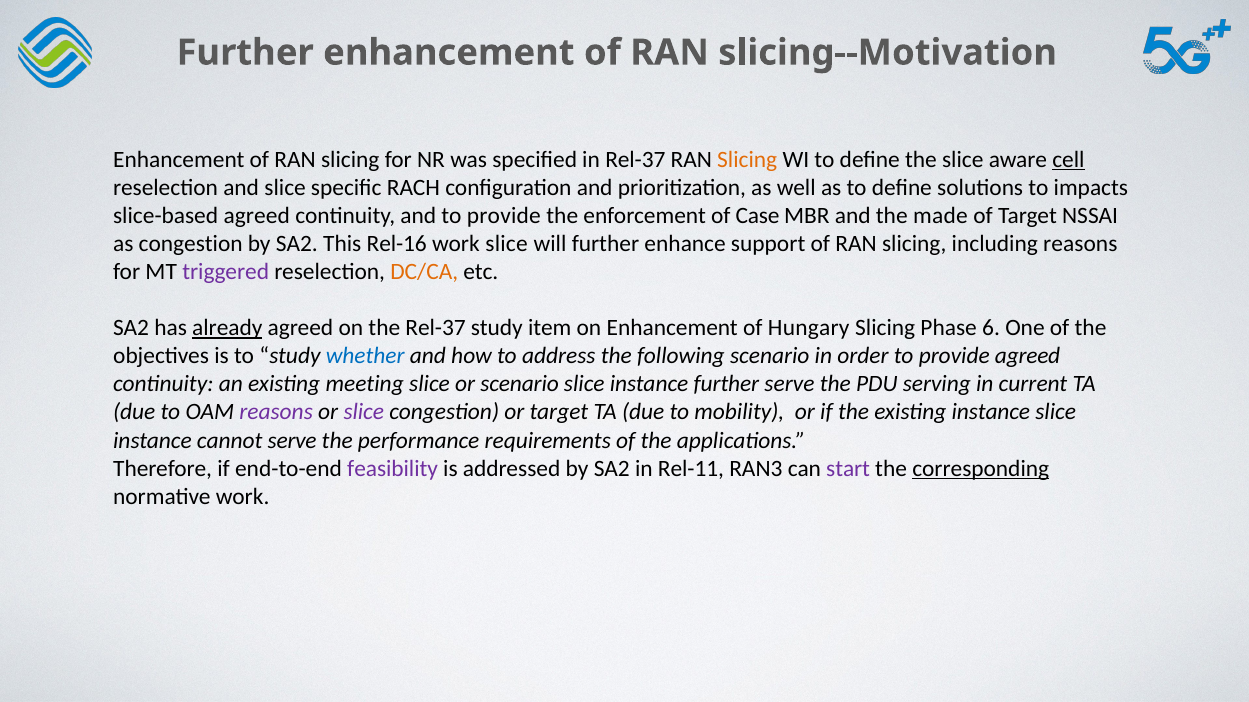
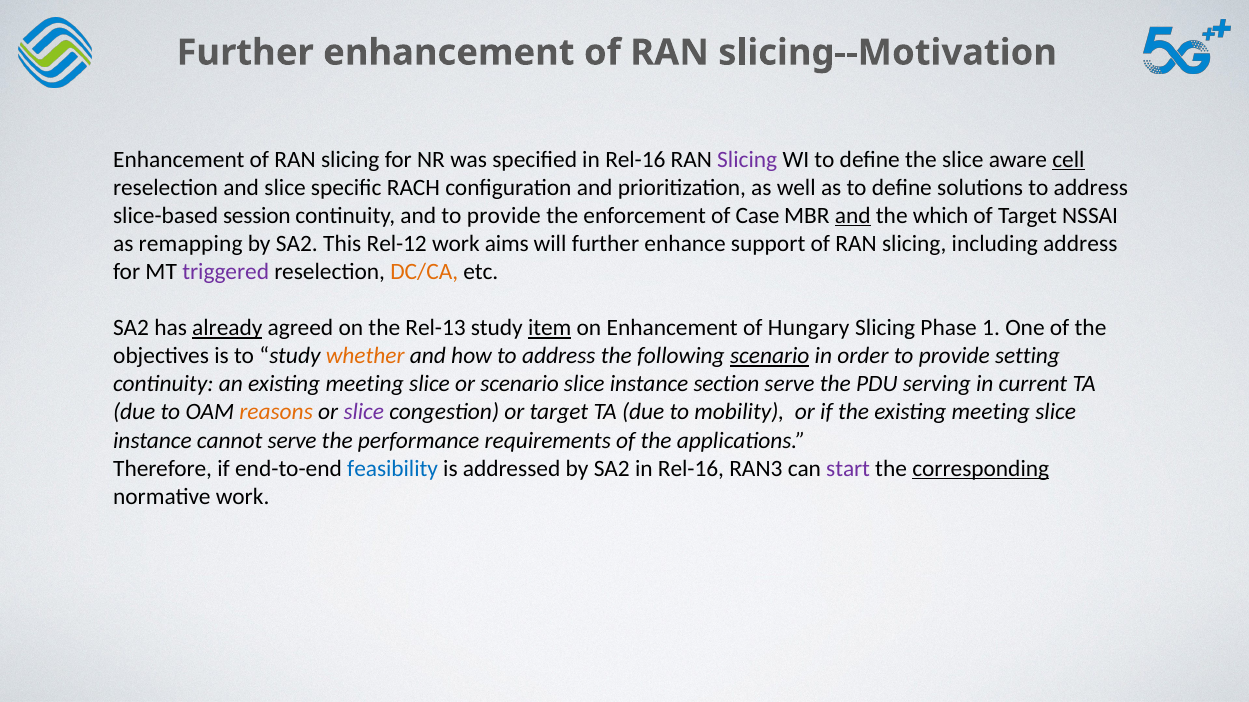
specified in Rel-37: Rel-37 -> Rel-16 (635, 160)
Slicing colour: orange -> purple (747, 160)
solutions to impacts: impacts -> address (1091, 188)
slice-based agreed: agreed -> session (257, 216)
and underline: none -> present (853, 216)
made: made -> which (941, 216)
as congestion: congestion -> remapping (191, 244)
Rel-16: Rel-16 -> Rel-12 (397, 244)
work slice: slice -> aims (507, 244)
including reasons: reasons -> address (1080, 244)
the Rel-37: Rel-37 -> Rel-13 (436, 328)
item underline: none -> present (550, 328)
6: 6 -> 1 (991, 328)
whether colour: blue -> orange (365, 356)
scenario underline: none -> present (770, 356)
provide agreed: agreed -> setting (1028, 356)
instance further: further -> section (726, 384)
reasons colour: purple -> orange (276, 413)
the existing instance: instance -> meeting (991, 413)
feasibility colour: purple -> blue (393, 469)
SA2 in Rel-11: Rel-11 -> Rel-16 (691, 469)
